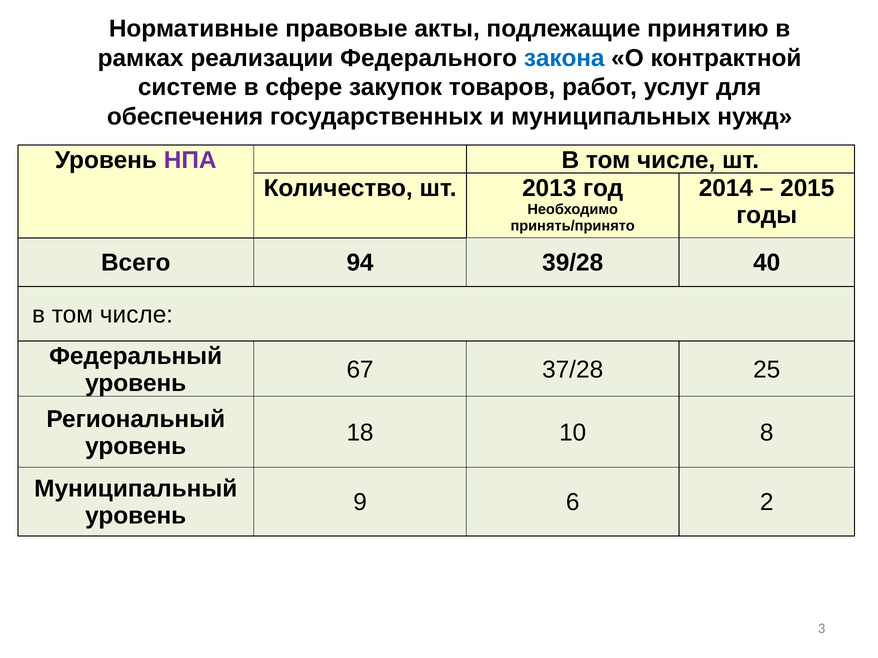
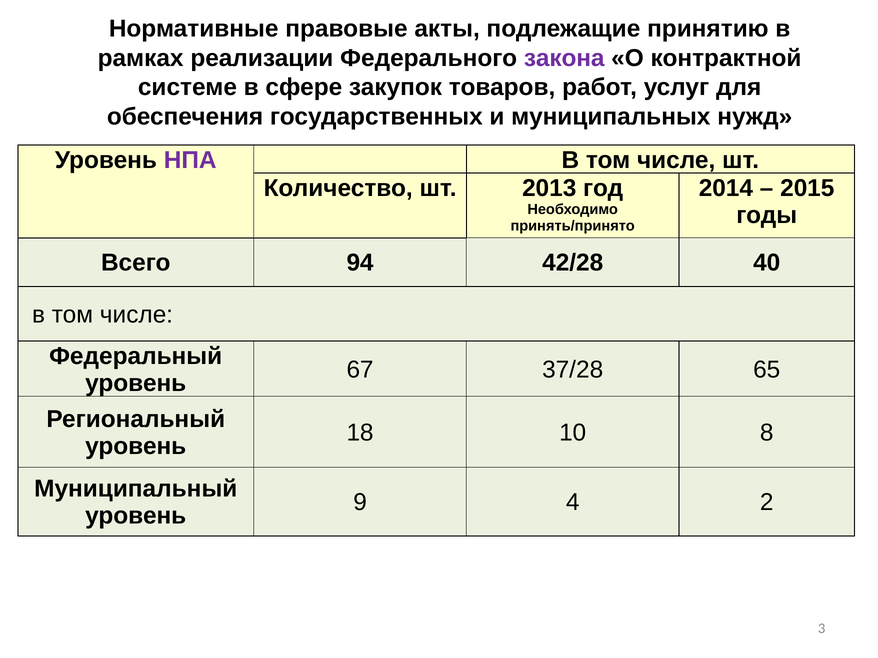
закона colour: blue -> purple (564, 58)
39/28: 39/28 -> 42/28 (573, 263)
25: 25 -> 65 (767, 370)
6: 6 -> 4 (573, 503)
